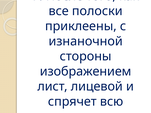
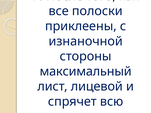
изображением: изображением -> максимальный (86, 72)
